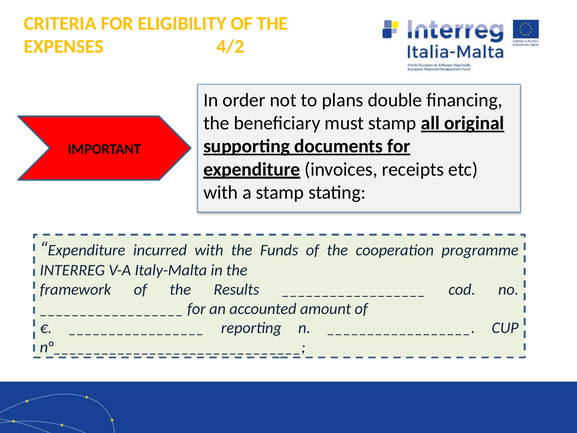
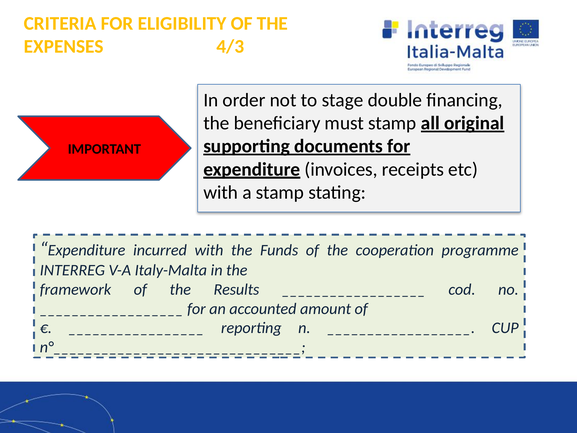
4/2: 4/2 -> 4/3 (230, 46)
plans: plans -> stage (343, 100)
